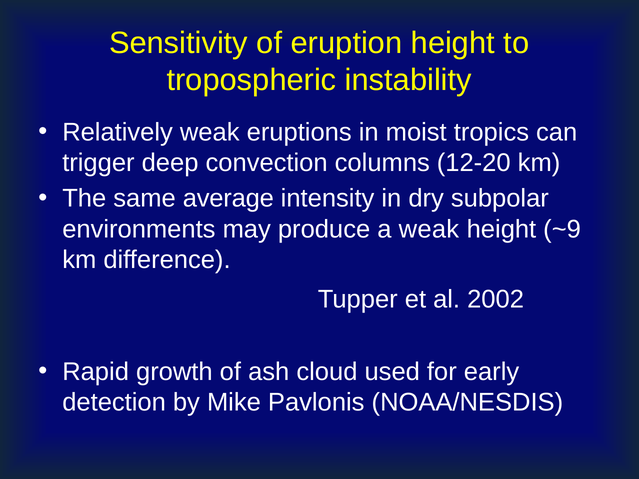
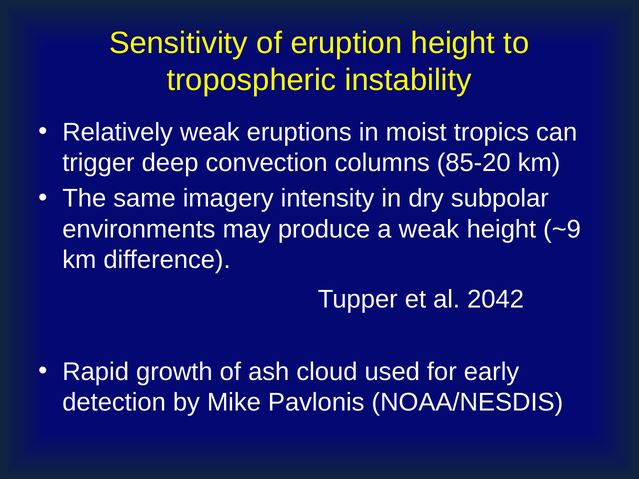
12-20: 12-20 -> 85-20 (474, 163)
average: average -> imagery (228, 198)
2002: 2002 -> 2042 (496, 299)
